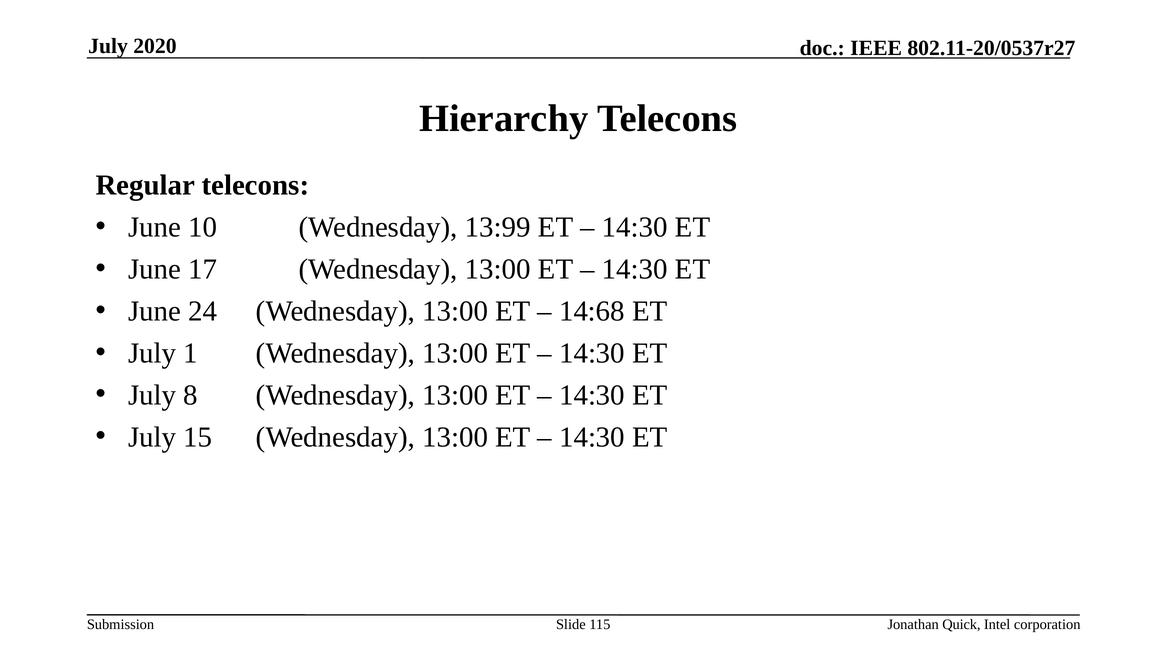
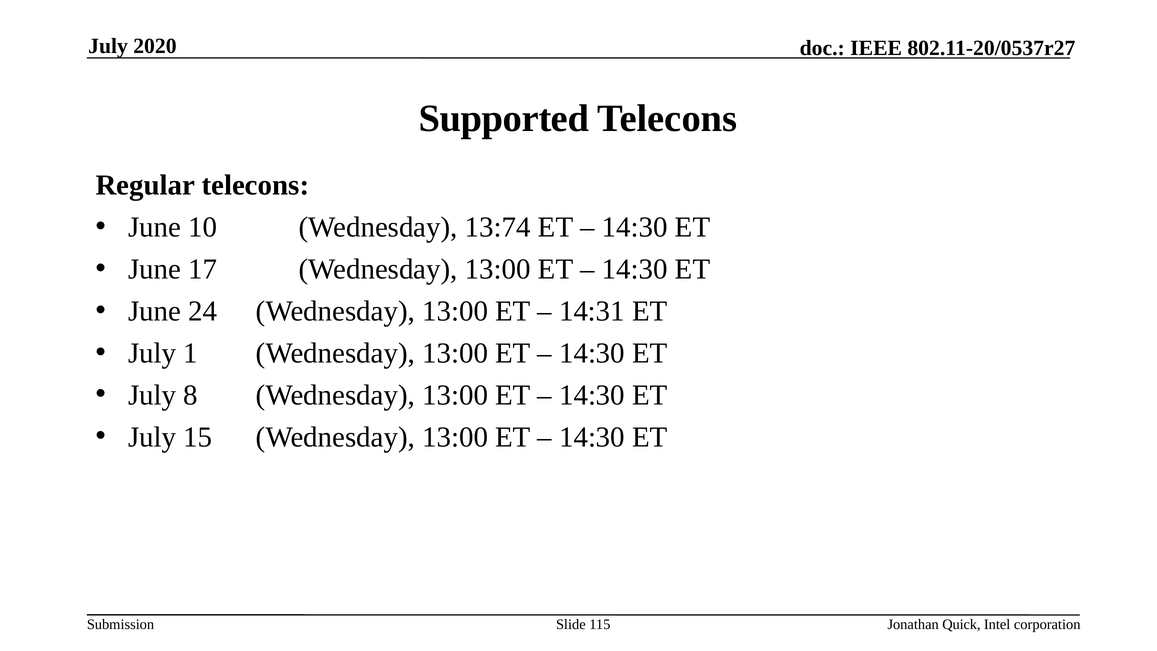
Hierarchy: Hierarchy -> Supported (504, 118)
13:99: 13:99 -> 13:74 (498, 227)
14:68: 14:68 -> 14:31 (592, 311)
